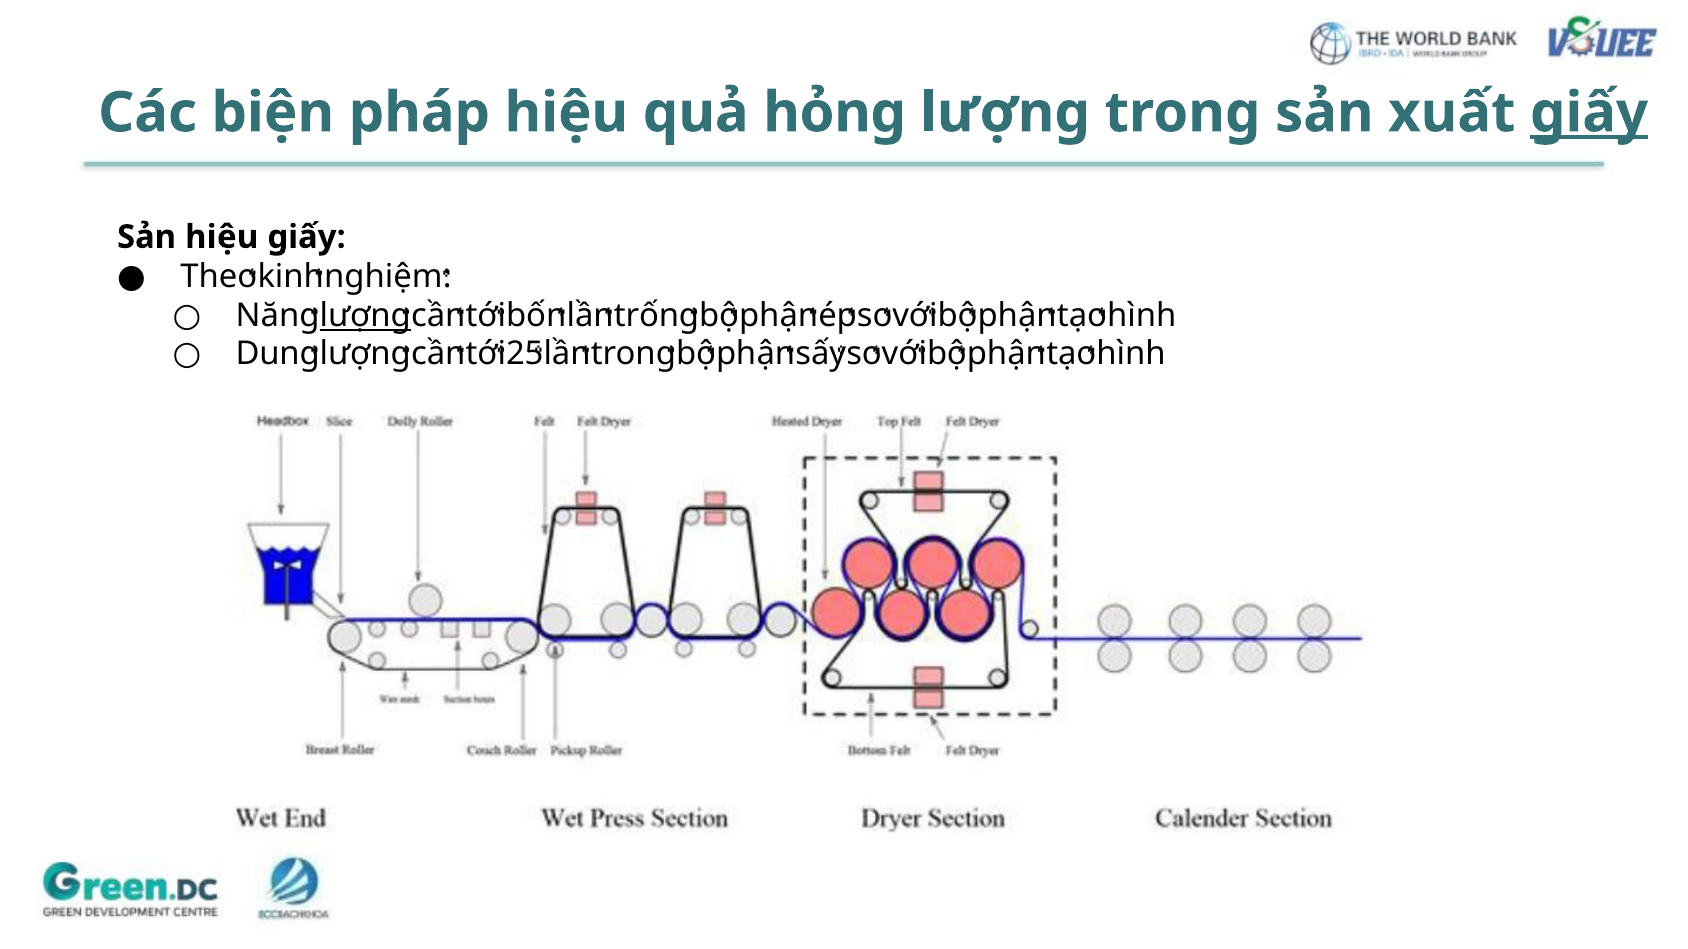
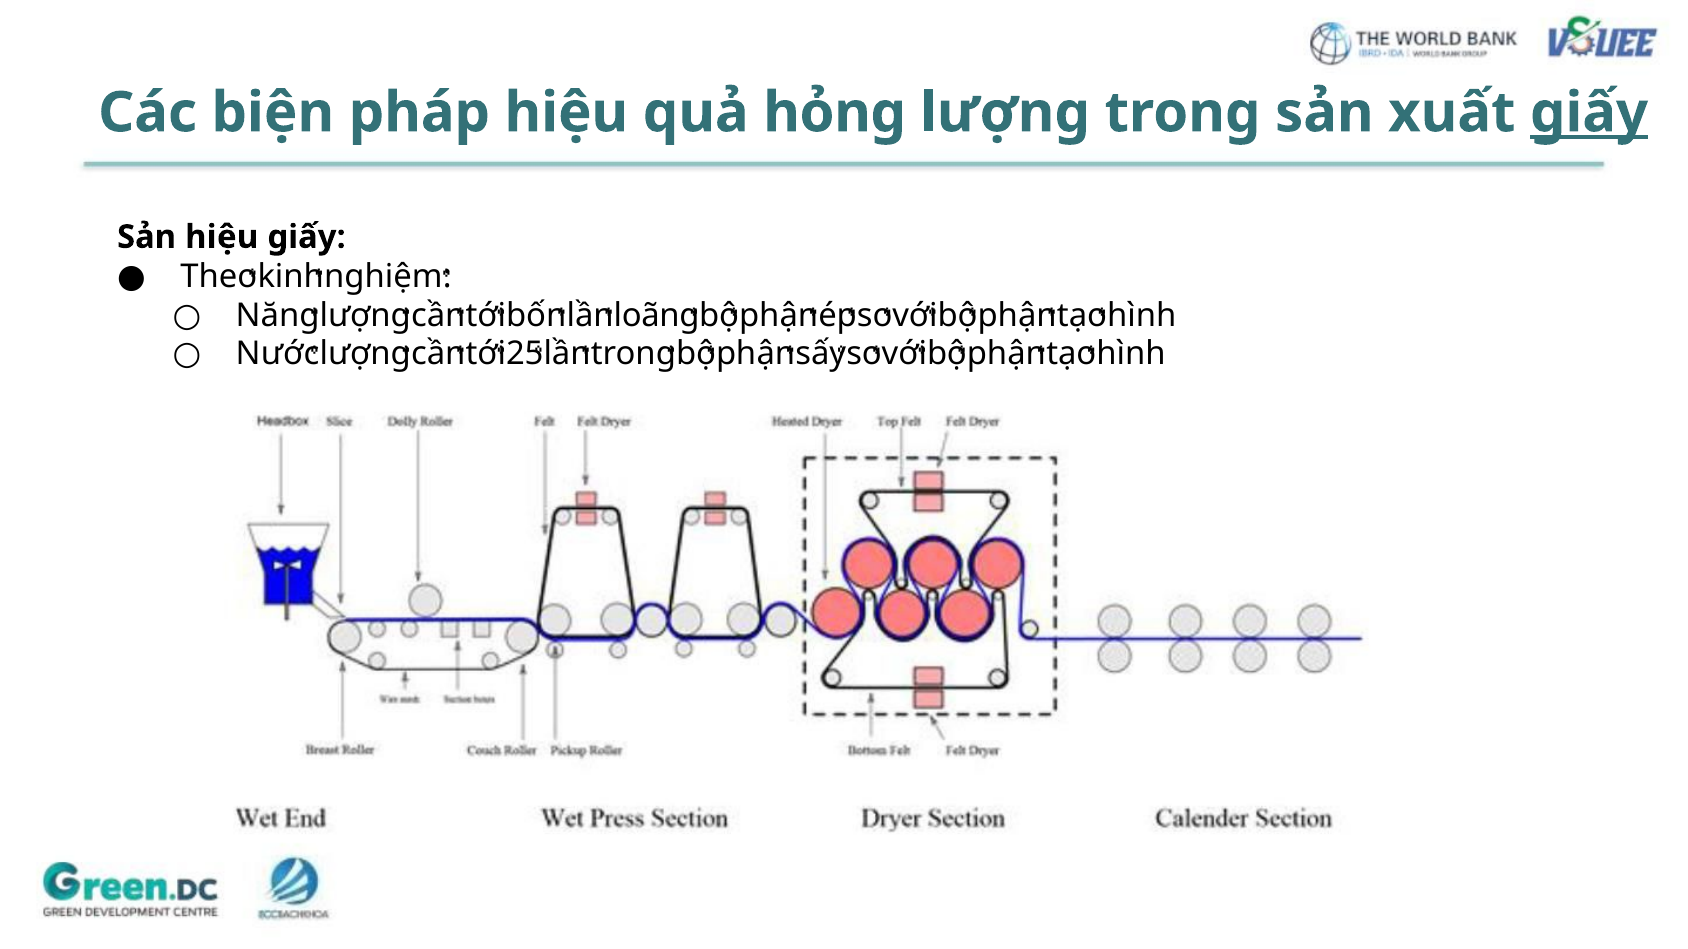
lượng underline: present -> none (365, 316)
trống: trống -> loãng (657, 316)
Dung: Dung -> Nước (278, 354)
